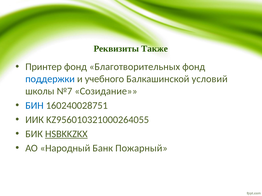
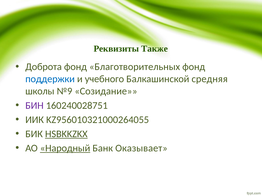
Принтер: Принтер -> Доброта (44, 67)
условий: условий -> средняя (210, 79)
№7: №7 -> №9 (65, 91)
БИН colour: blue -> purple (34, 106)
Народный underline: none -> present (65, 149)
Пожарный: Пожарный -> Оказывает (141, 149)
